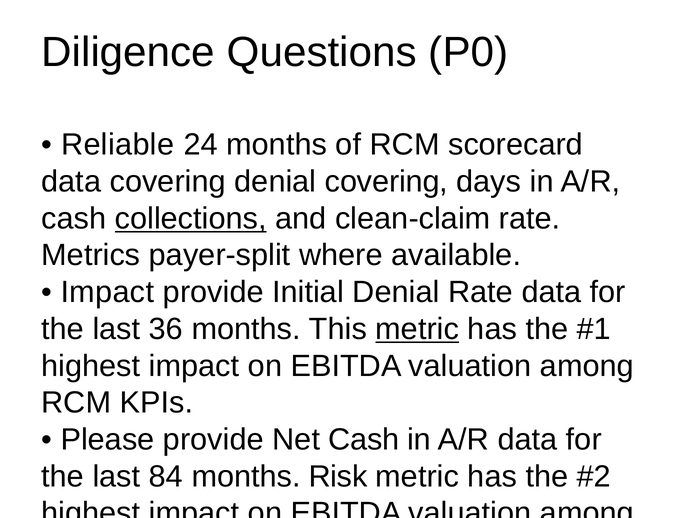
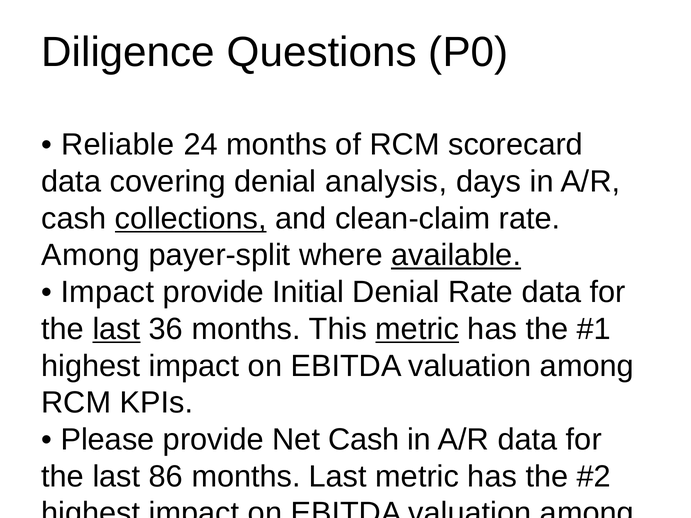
denial covering: covering -> analysis (386, 182)
Metrics: Metrics -> Among (91, 255)
available underline: none -> present (456, 255)
last underline: none -> present (116, 329)
84: 84 -> 86 (166, 477)
months Risk: Risk -> Last (338, 477)
